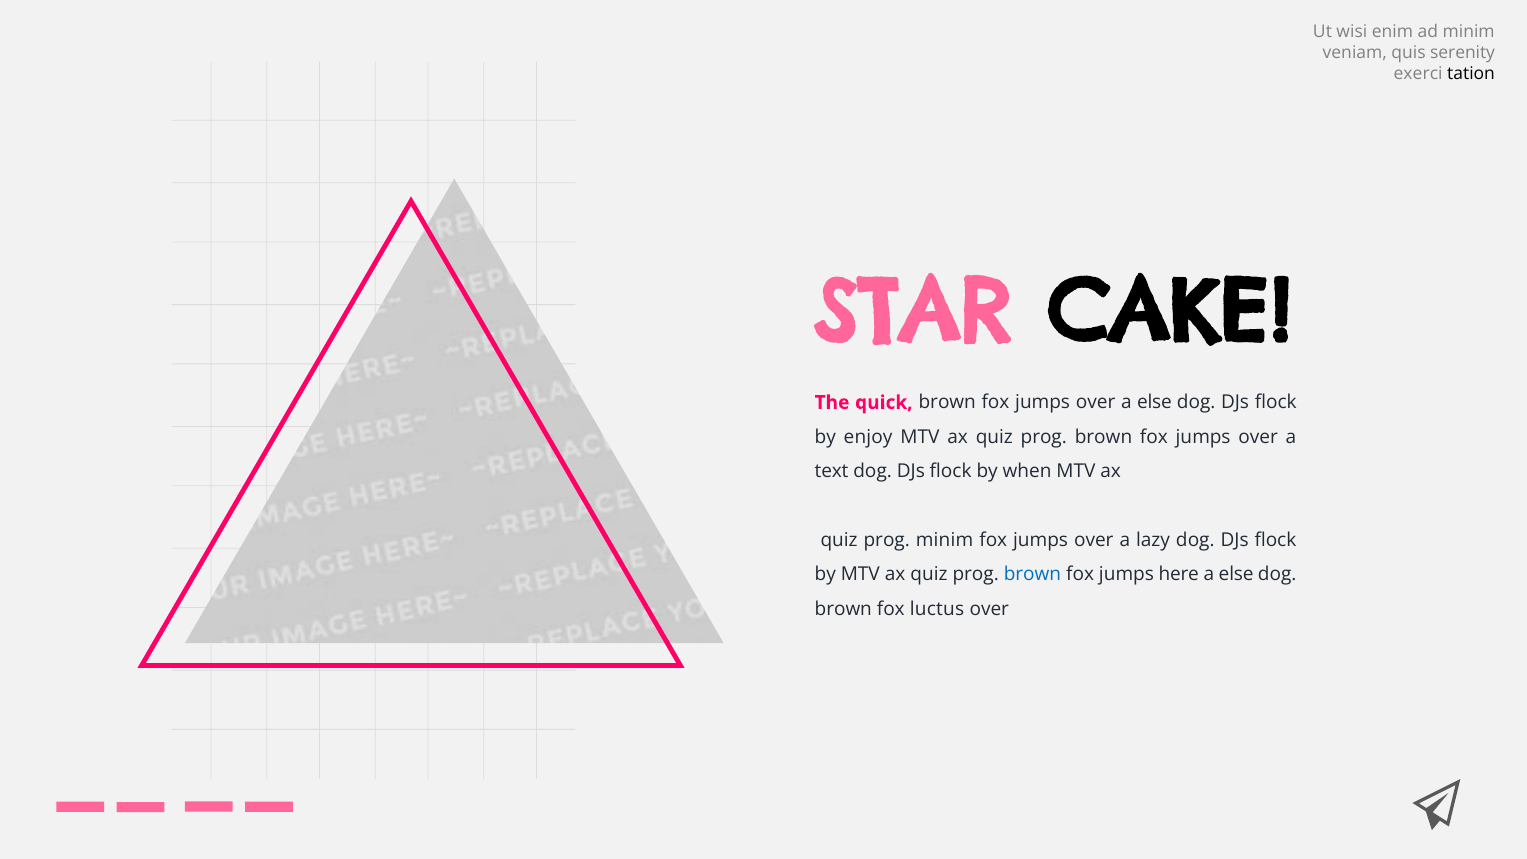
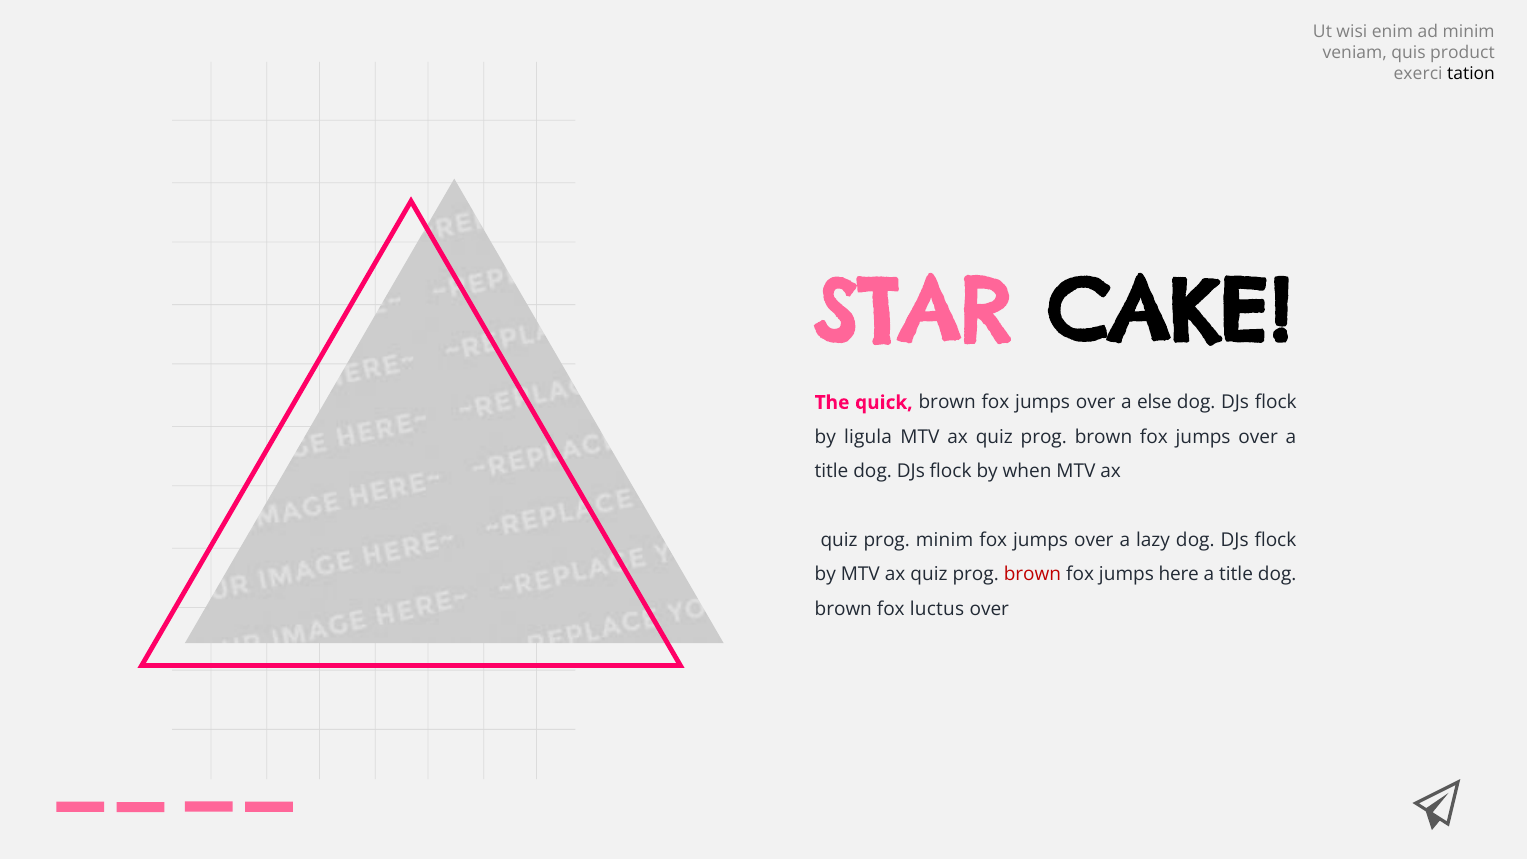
serenity: serenity -> product (1463, 53)
enjoy: enjoy -> ligula (868, 437)
text: text -> title (832, 471)
brown colour: blue -> red (1032, 574)
else: else -> title (1236, 574)
